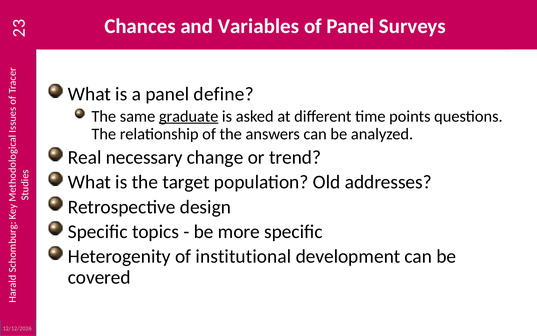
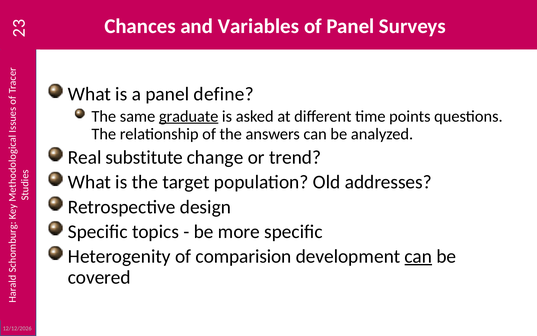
necessary: necessary -> substitute (144, 157)
institutional: institutional -> comparision (244, 256)
can underline: none -> present (418, 256)
